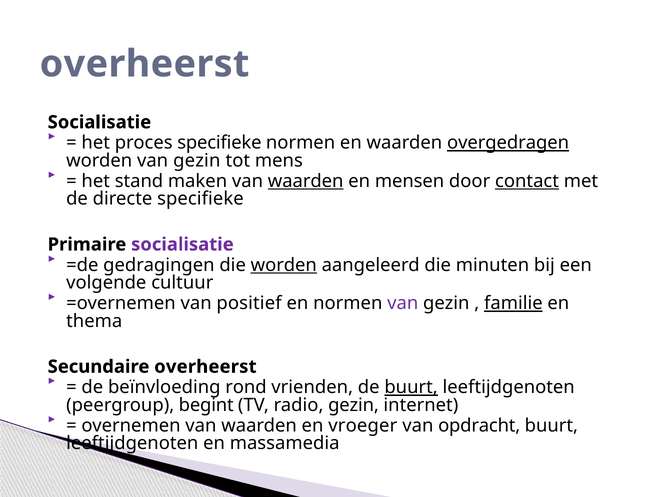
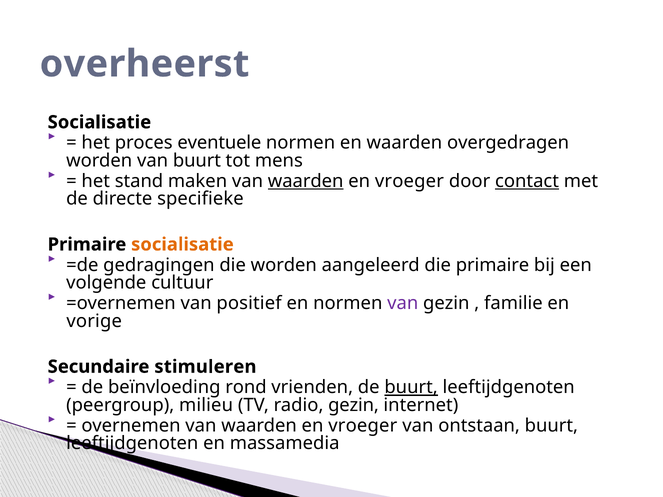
proces specifieke: specifieke -> eventuele (219, 143)
overgedragen underline: present -> none (508, 143)
worden van gezin: gezin -> buurt (197, 161)
mensen: mensen -> vroeger (409, 181)
socialisatie colour: purple -> orange (182, 245)
worden underline: present -> none (284, 265)
die minuten: minuten -> primaire (493, 265)
familie underline: present -> none (513, 304)
thema: thema -> vorige (94, 321)
overheerst: overheerst -> stimuleren (205, 367)
begint: begint -> milieu (206, 405)
opdracht: opdracht -> ontstaan (479, 426)
